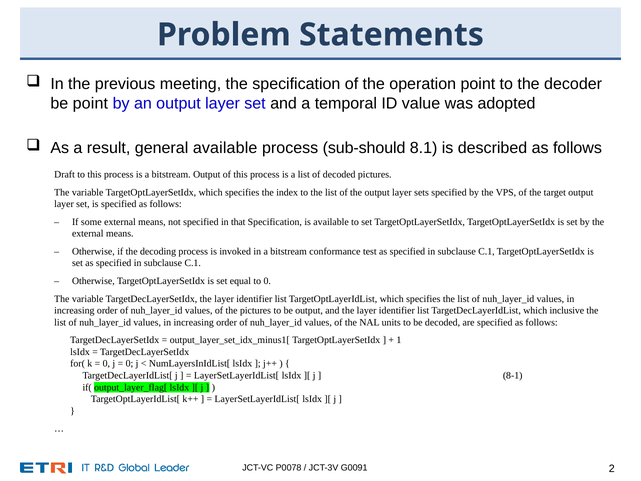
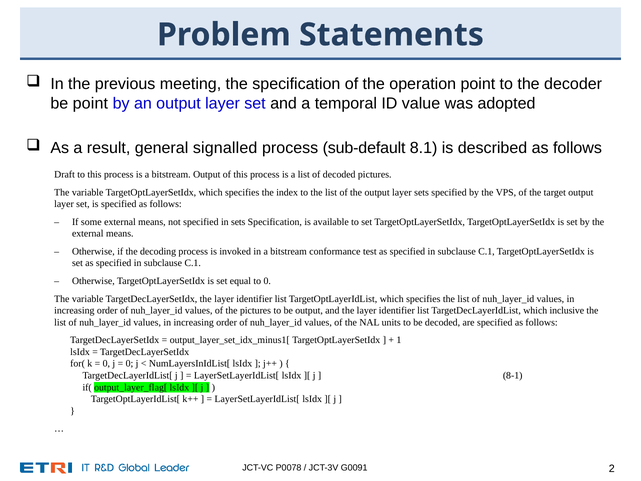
general available: available -> signalled (225, 148)
sub-should: sub-should -> sub-default (364, 148)
in that: that -> sets (238, 222)
